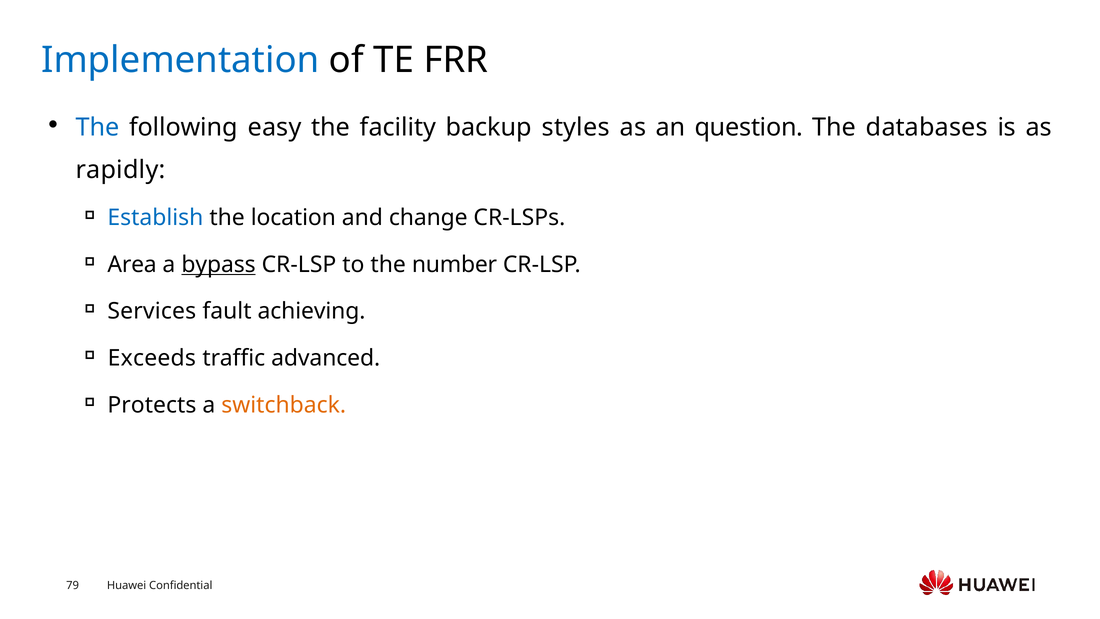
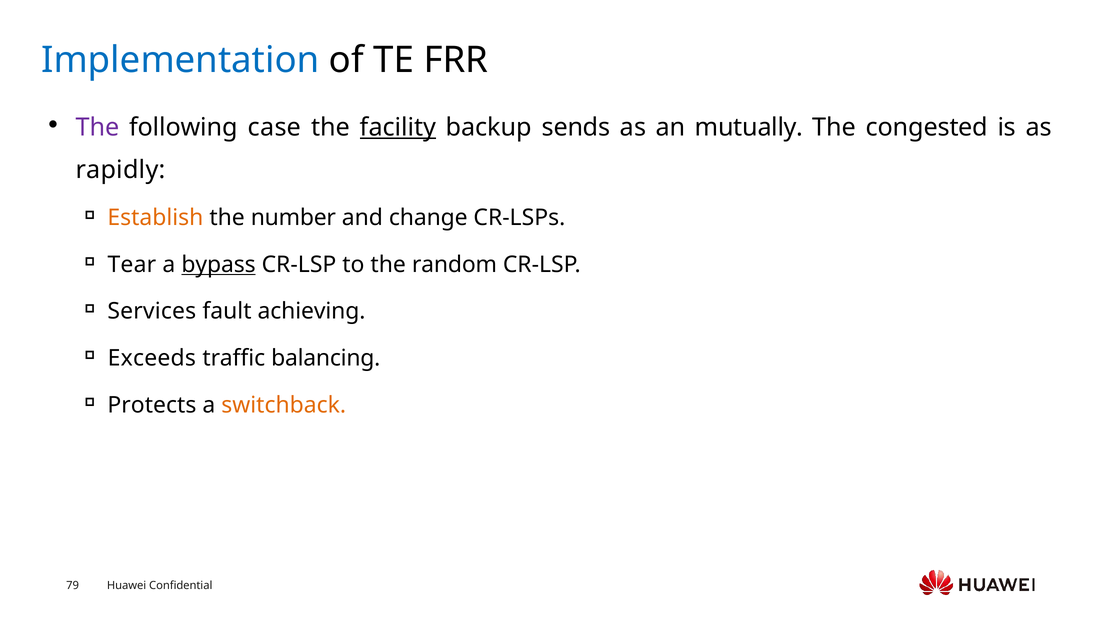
The colour: blue -> purple (97, 128)
easy: easy -> case (275, 128)
facility underline: none -> present (398, 128)
styles: styles -> sends (576, 128)
question: question -> mutually (749, 128)
databases: databases -> congested (927, 128)
Establish colour: blue -> orange (155, 218)
location: location -> number (293, 218)
Area: Area -> Tear (132, 265)
number: number -> random (454, 265)
advanced: advanced -> balancing (326, 358)
